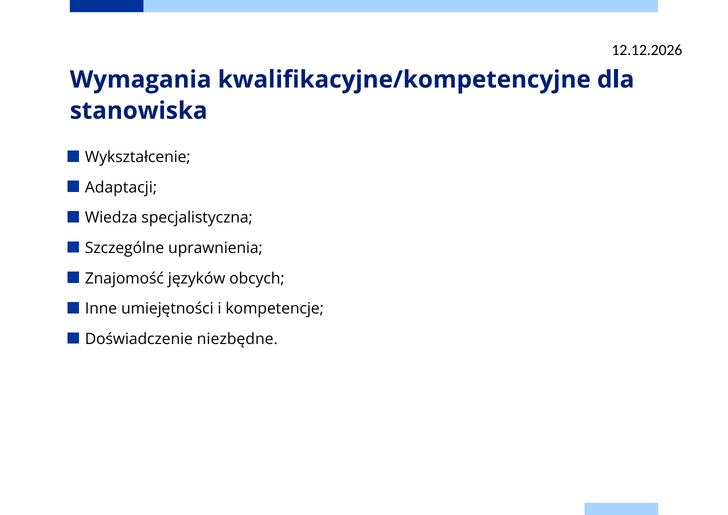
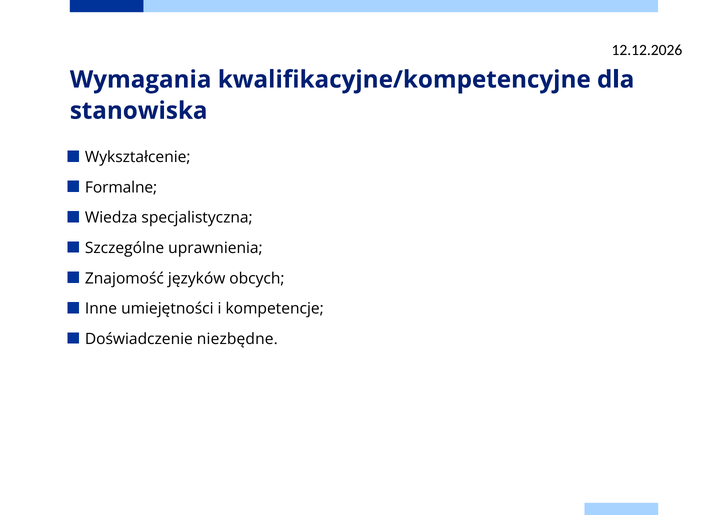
Adaptacji: Adaptacji -> Formalne (121, 187)
